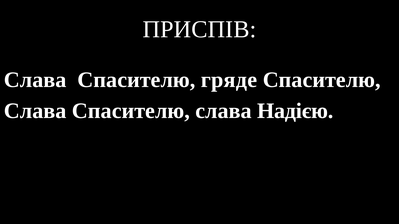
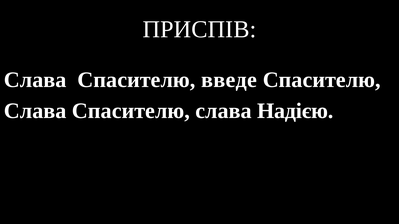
гряде: гряде -> введе (229, 80)
